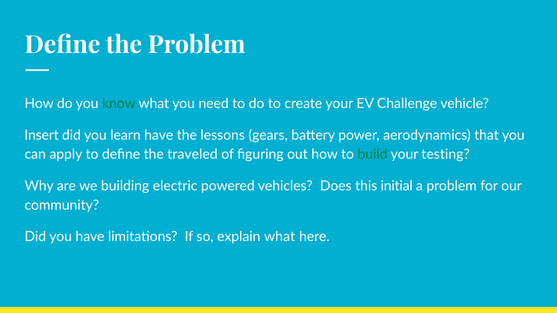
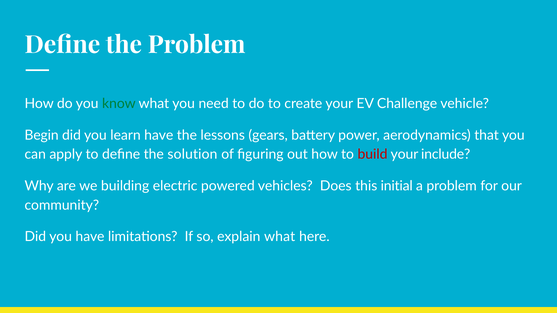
Insert: Insert -> Begin (42, 135)
traveled: traveled -> solution (192, 155)
build colour: green -> red (372, 155)
testing: testing -> include (446, 155)
